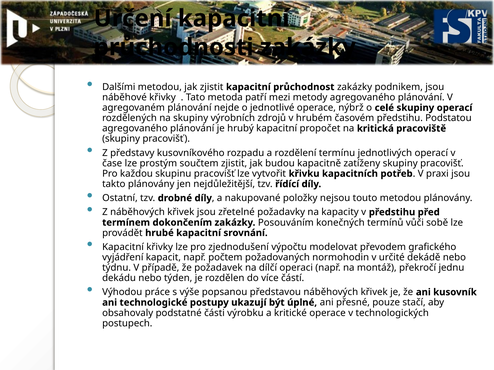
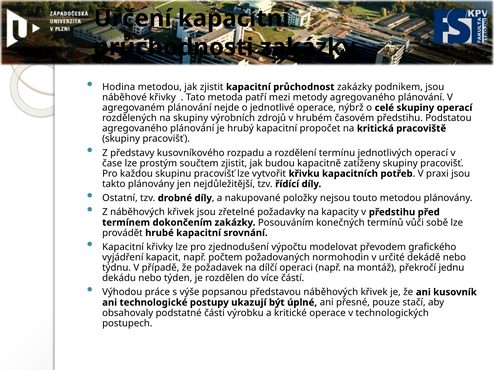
Dalšími: Dalšími -> Hodina (119, 87)
